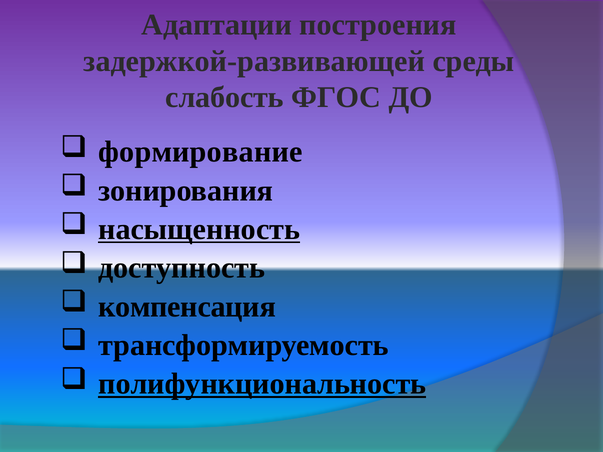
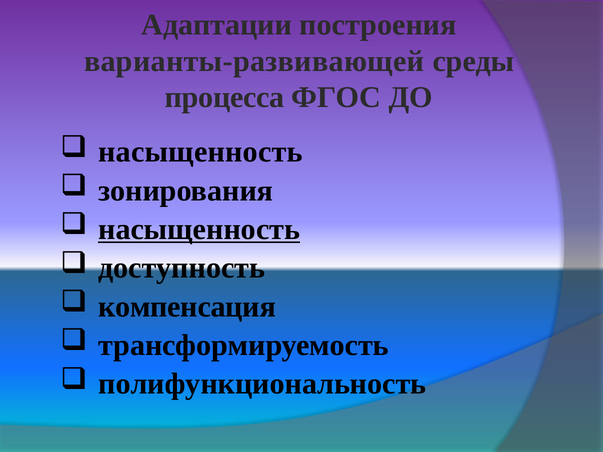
задержкой-развивающей: задержкой-развивающей -> варианты-развивающей (254, 61)
слабость: слабость -> процесса (225, 97)
формирование: формирование -> насыщенность (200, 152)
полифункциональность underline: present -> none (262, 384)
